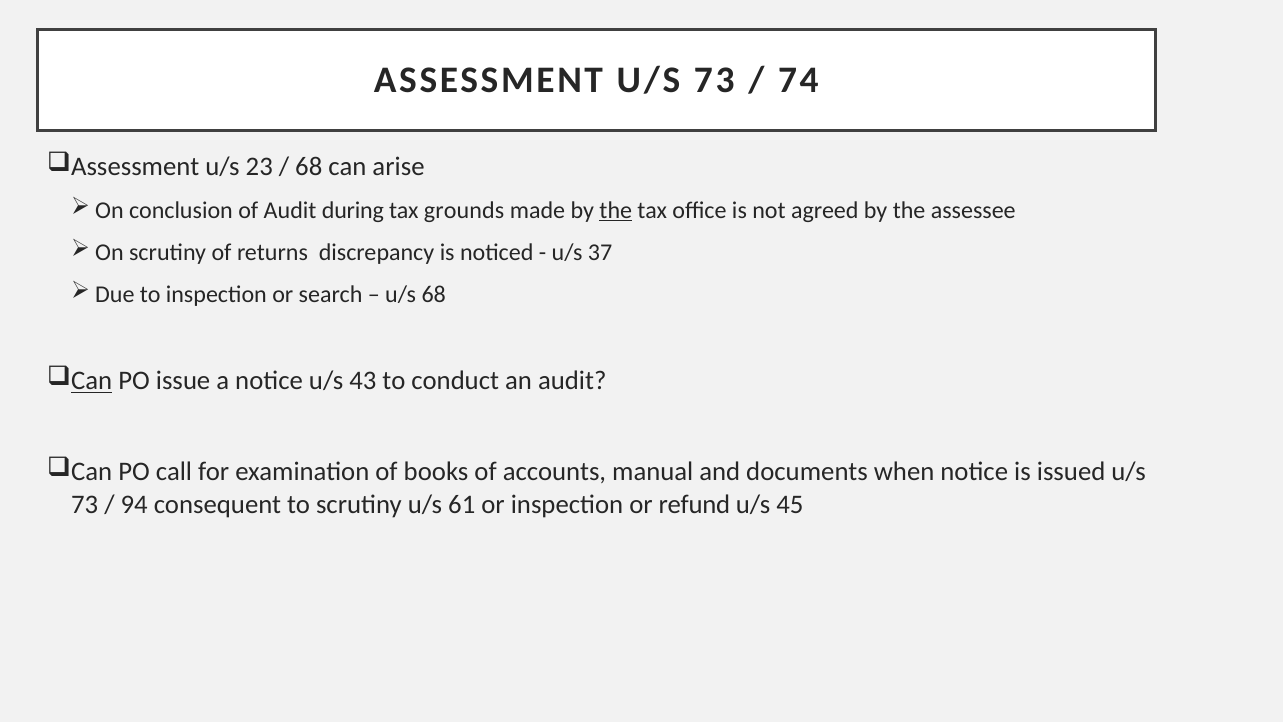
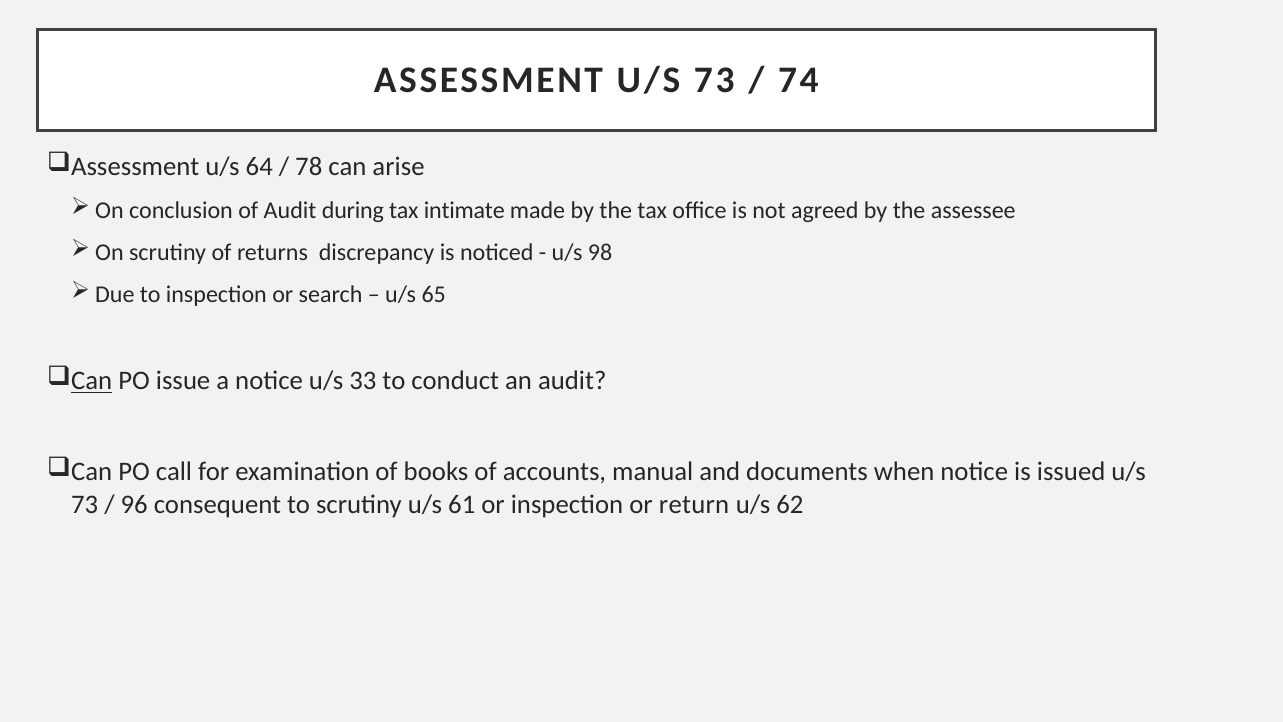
23: 23 -> 64 (259, 167)
68: 68 -> 78 (309, 167)
grounds: grounds -> intimate (464, 210)
the underline: present -> none (616, 210)
37: 37 -> 98 (600, 252)
u/s 68: 68 -> 65 (434, 295)
43: 43 -> 33 (363, 381)
94: 94 -> 96 (134, 504)
refund: refund -> return (694, 504)
45: 45 -> 62 (790, 504)
